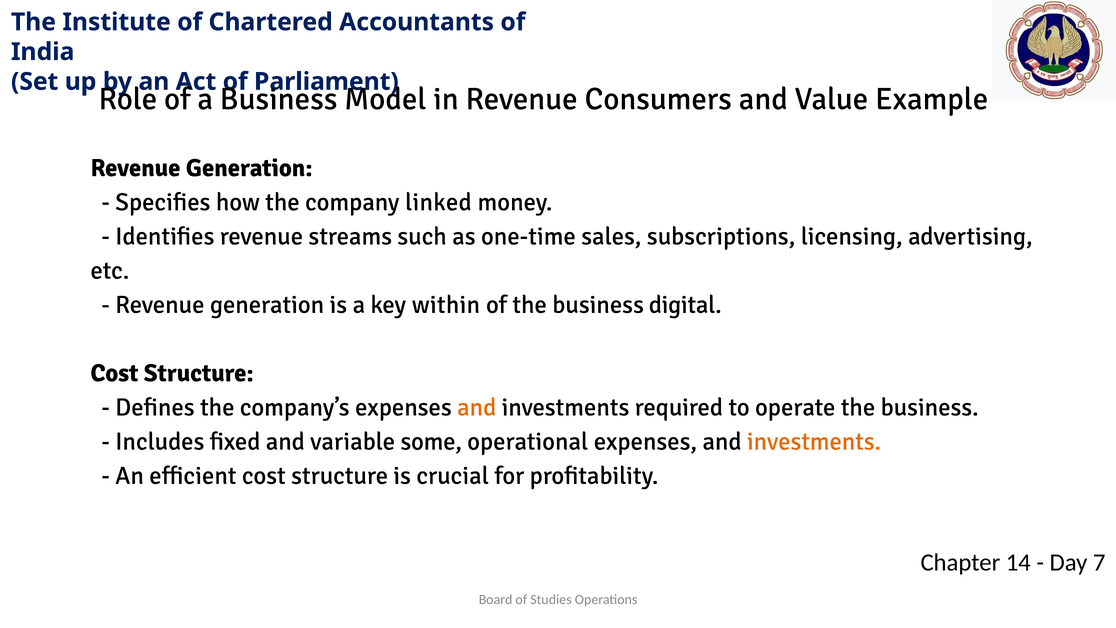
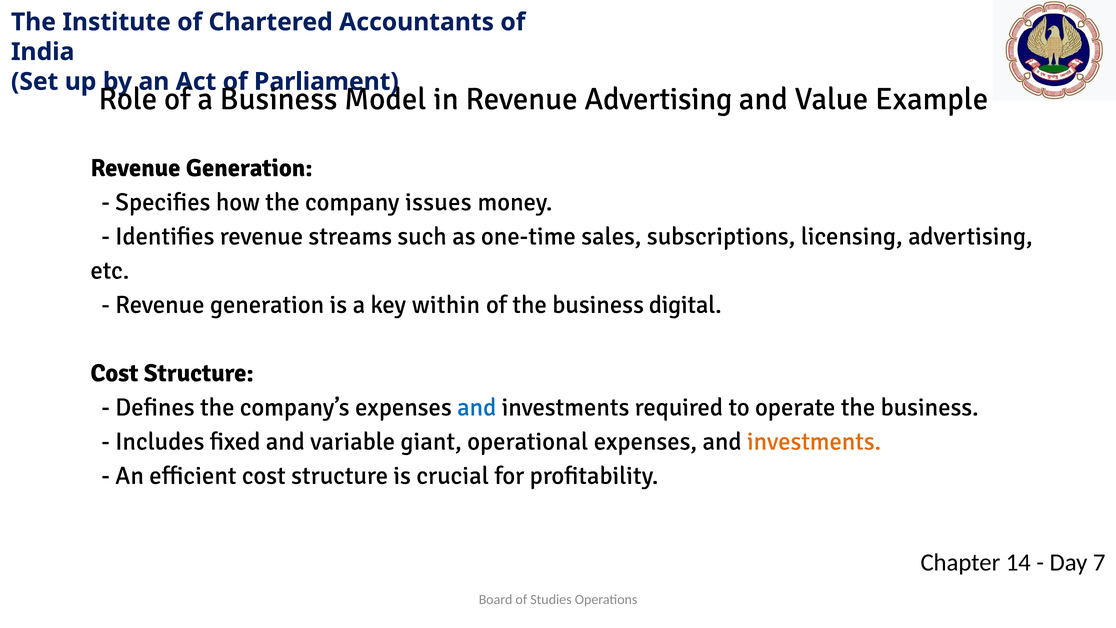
Revenue Consumers: Consumers -> Advertising (658, 99)
linked: linked -> issues (438, 202)
and colour: orange -> blue (477, 407)
some: some -> giant (431, 441)
